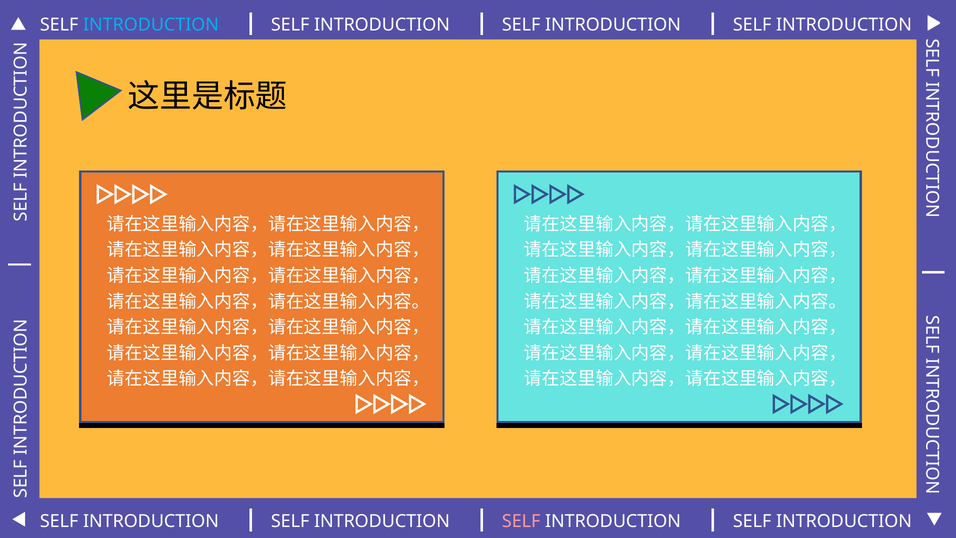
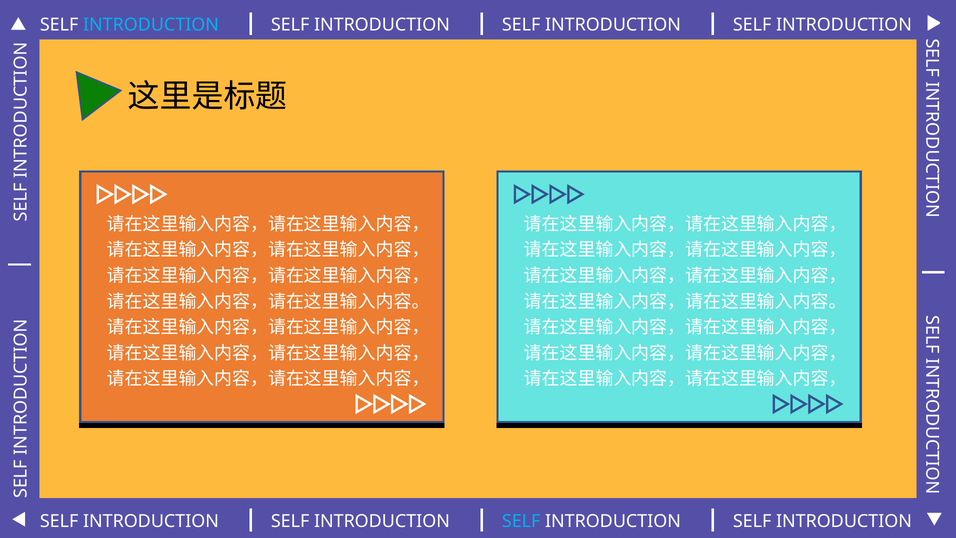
SELF colour: pink -> light blue (521, 521)
